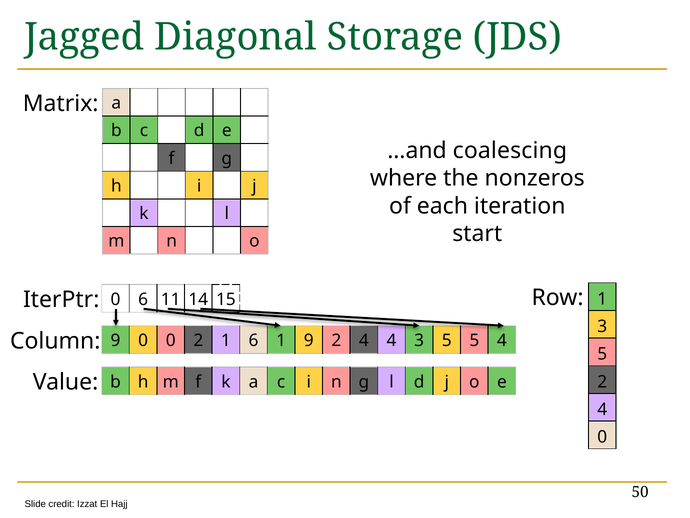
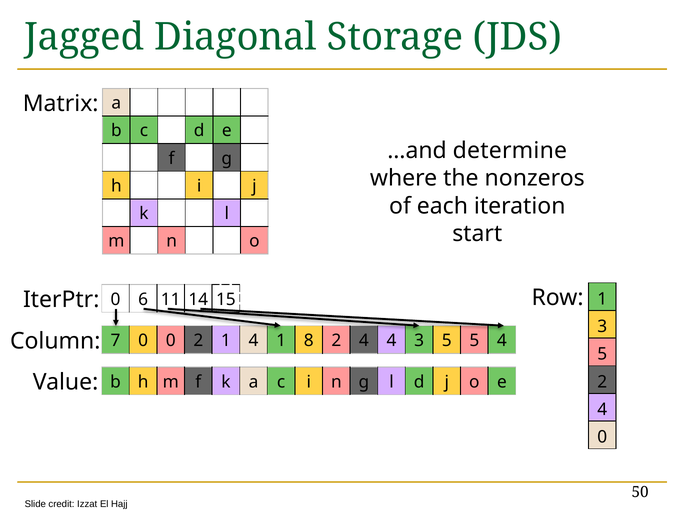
coalescing: coalescing -> determine (510, 151)
Column 9: 9 -> 7 (116, 340)
1 6: 6 -> 4 (254, 340)
1 9: 9 -> 8 (309, 340)
